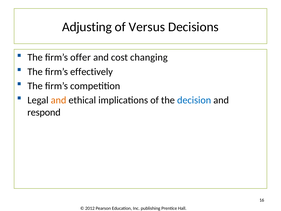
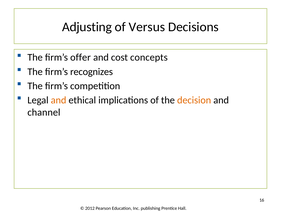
changing: changing -> concepts (149, 57)
effectively: effectively -> recognizes (92, 72)
decision colour: blue -> orange (194, 100)
respond: respond -> channel (44, 112)
